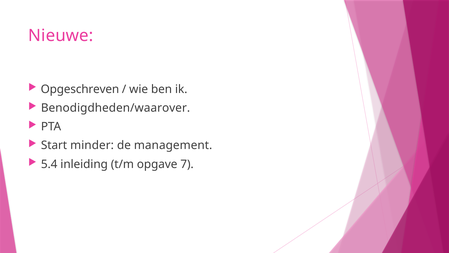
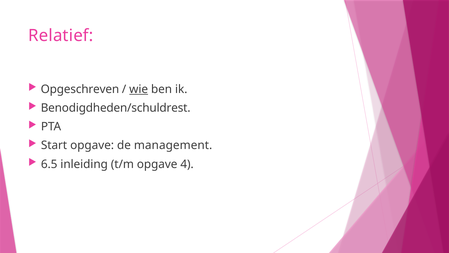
Nieuwe: Nieuwe -> Relatief (61, 35)
wie underline: none -> present (139, 89)
Benodigdheden/waarover: Benodigdheden/waarover -> Benodigdheden/schuldrest (116, 108)
Start minder: minder -> opgave (92, 145)
5.4: 5.4 -> 6.5 (49, 164)
7: 7 -> 4 (187, 164)
